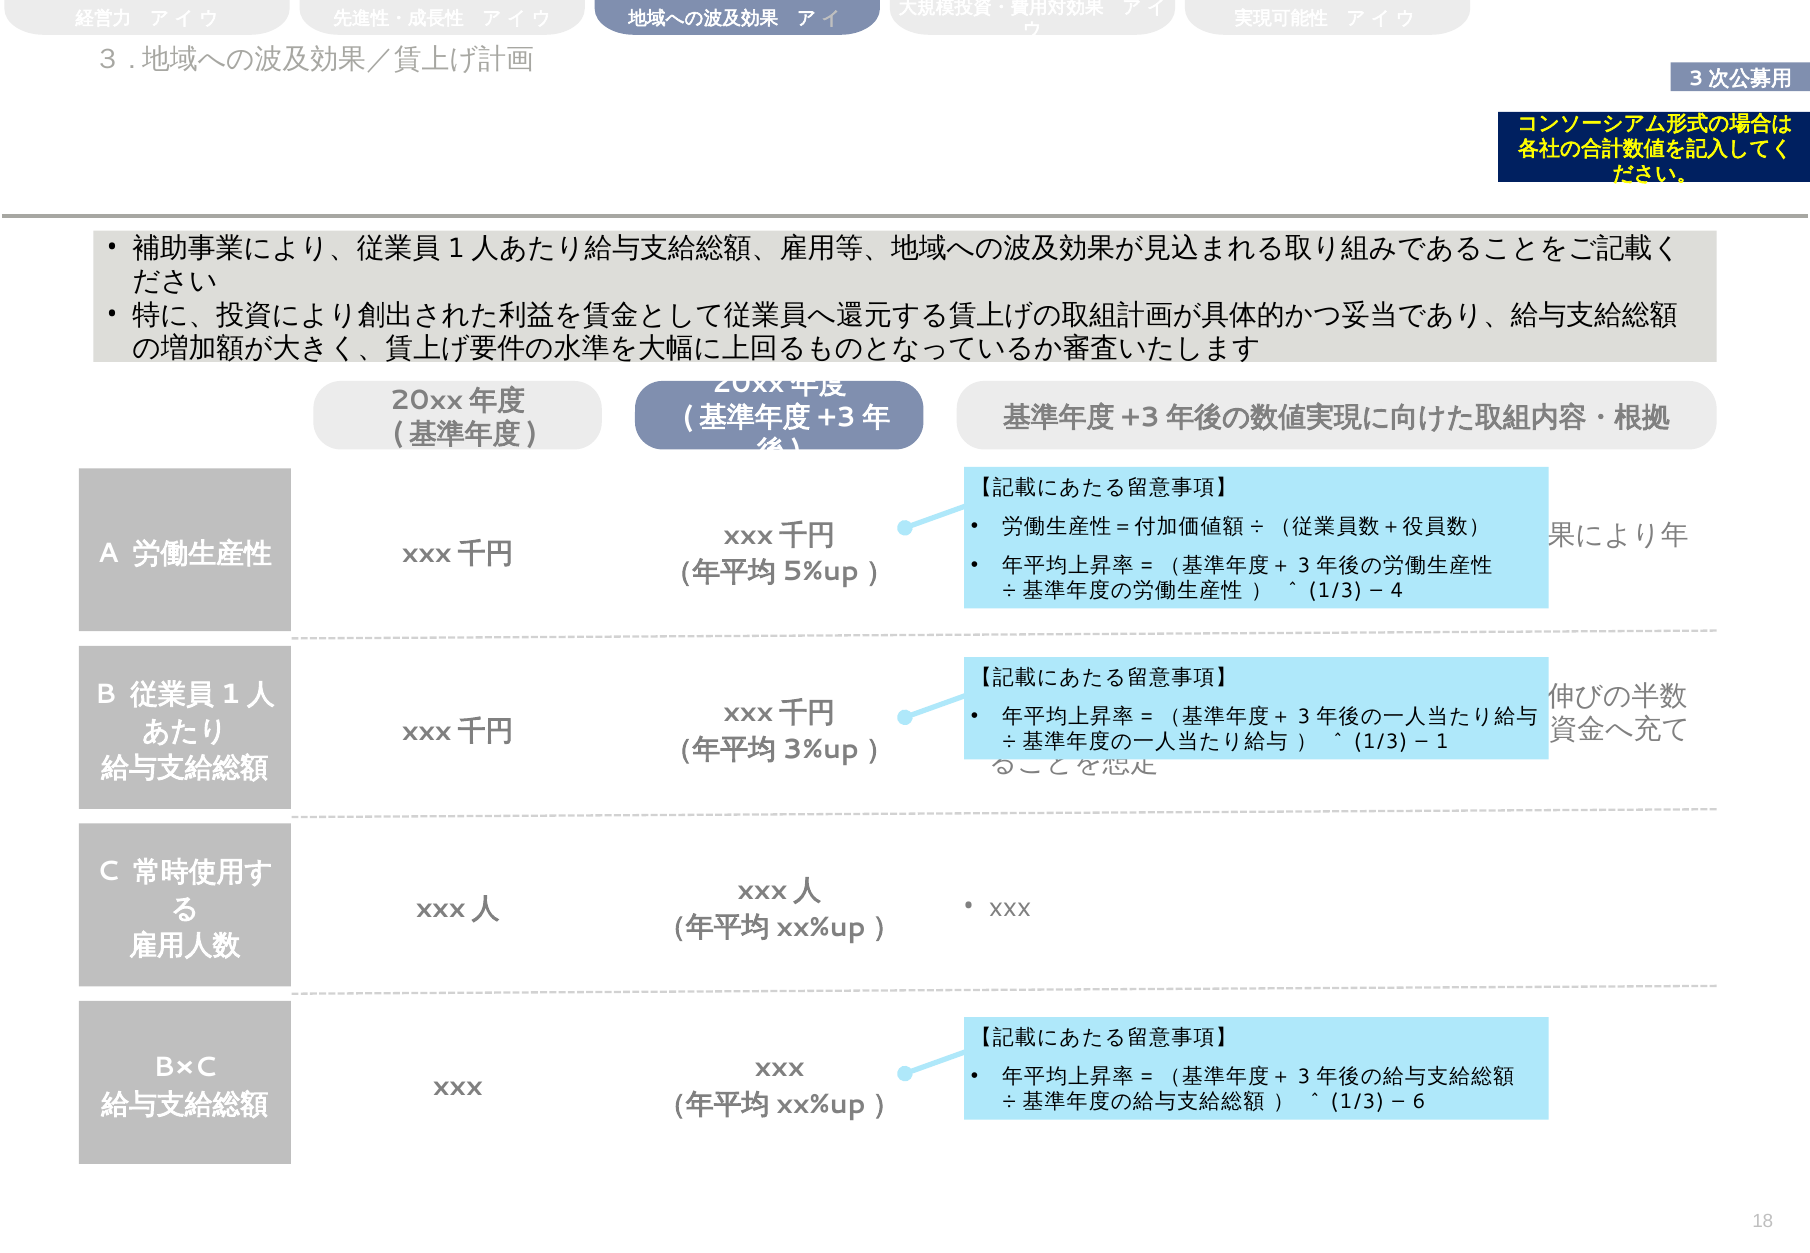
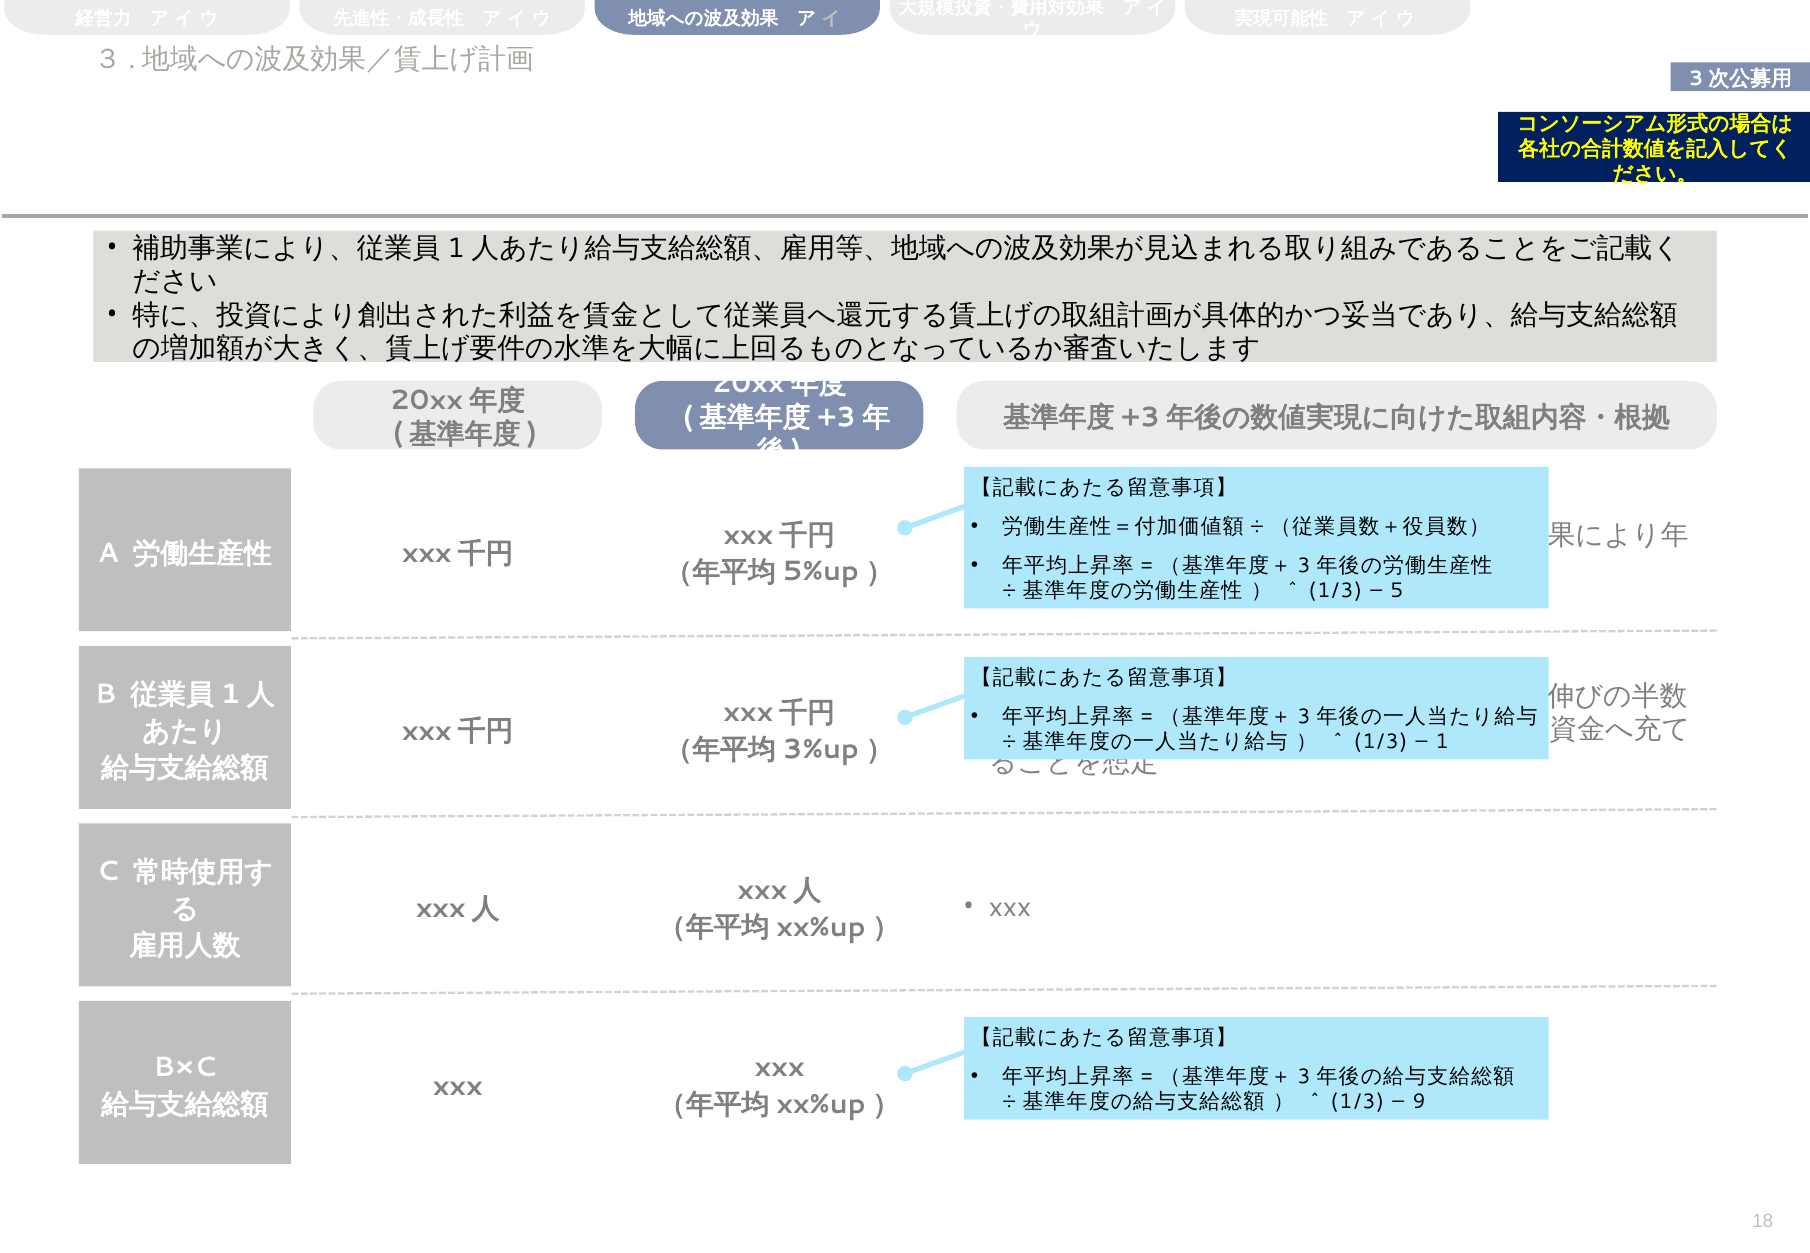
4: 4 -> 5 (1397, 591)
6: 6 -> 9 (1419, 1102)
